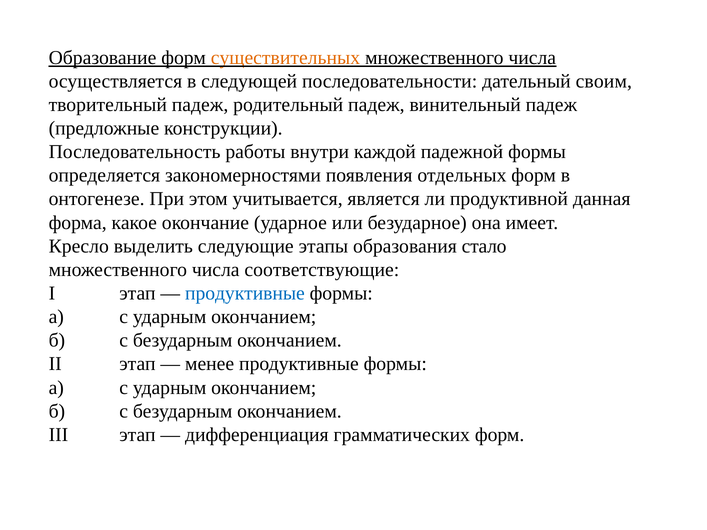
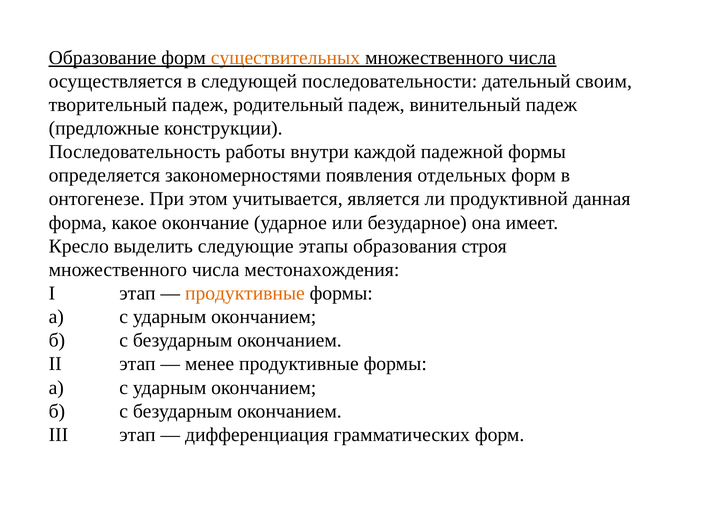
стало: стало -> строя (484, 246)
соответствующие: соответствующие -> местонахождения (322, 270)
продуктивные colour: blue -> orange (245, 293)
